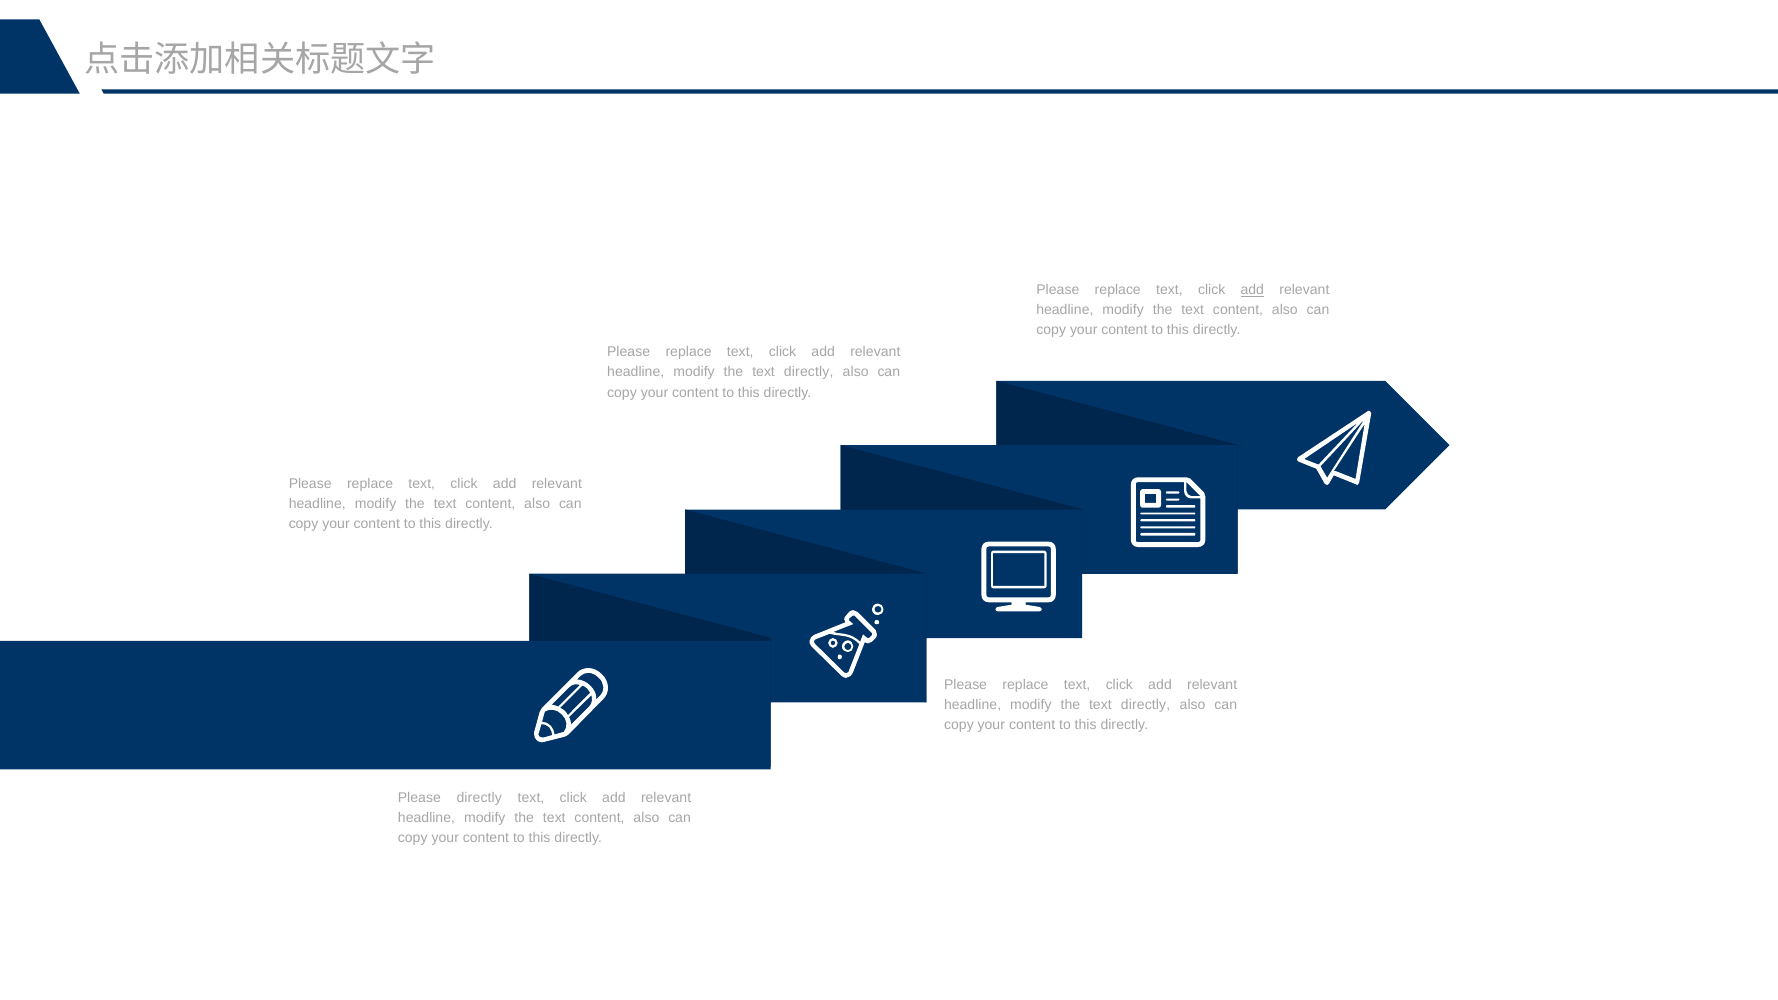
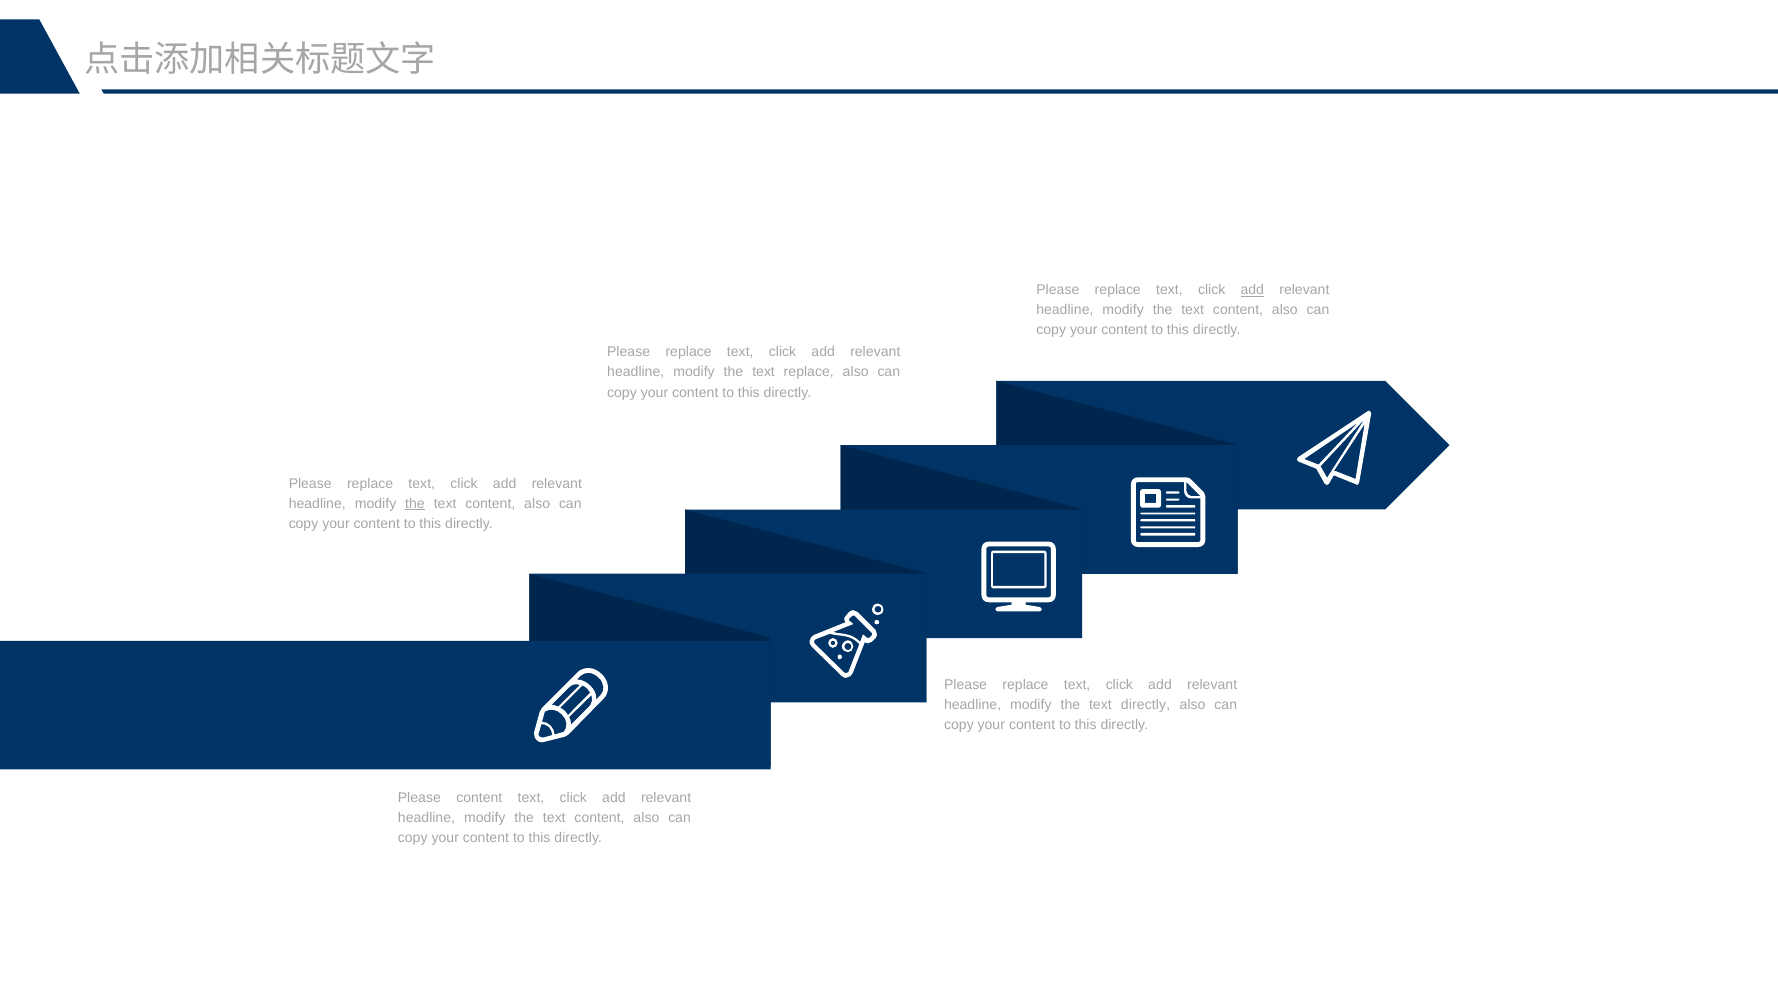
directly: directly -> replace (809, 372)
the underline: none -> present (415, 504)
Please directly: directly -> content (479, 798)
